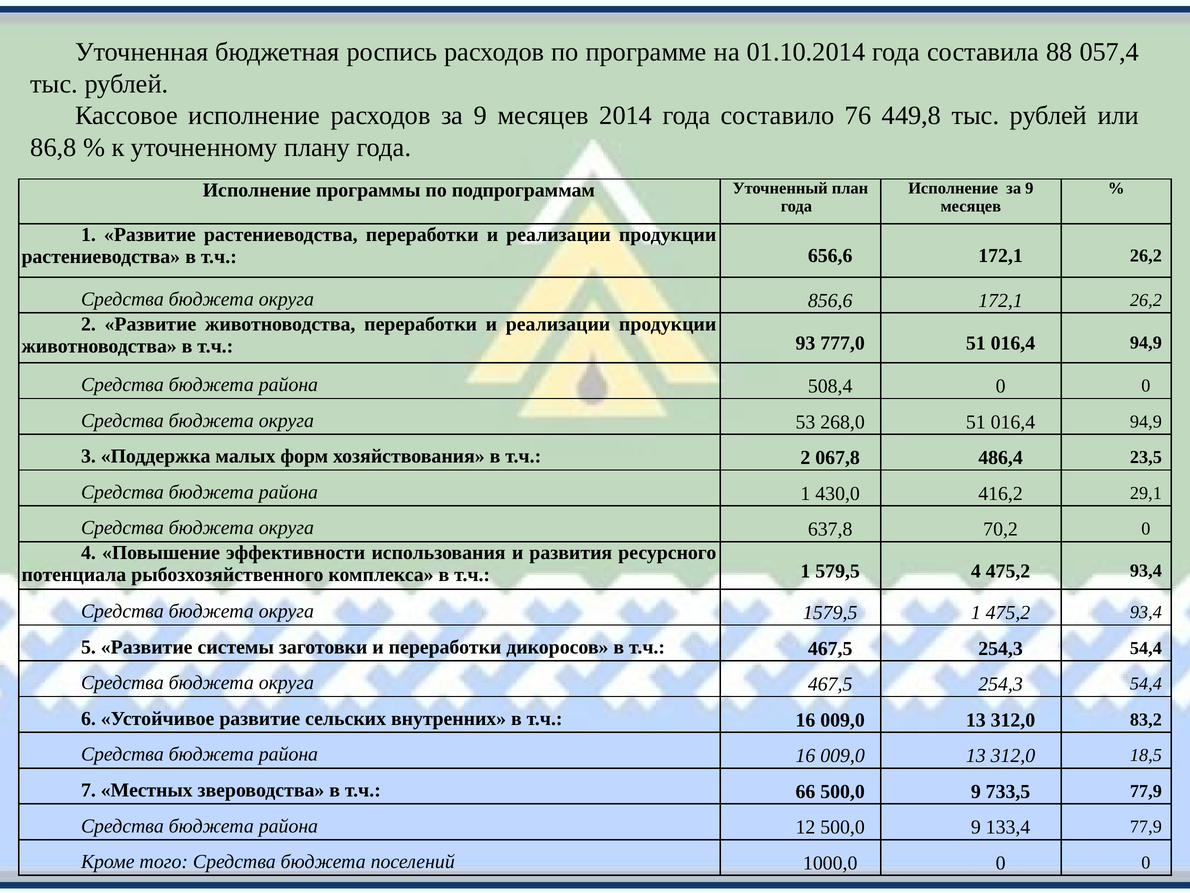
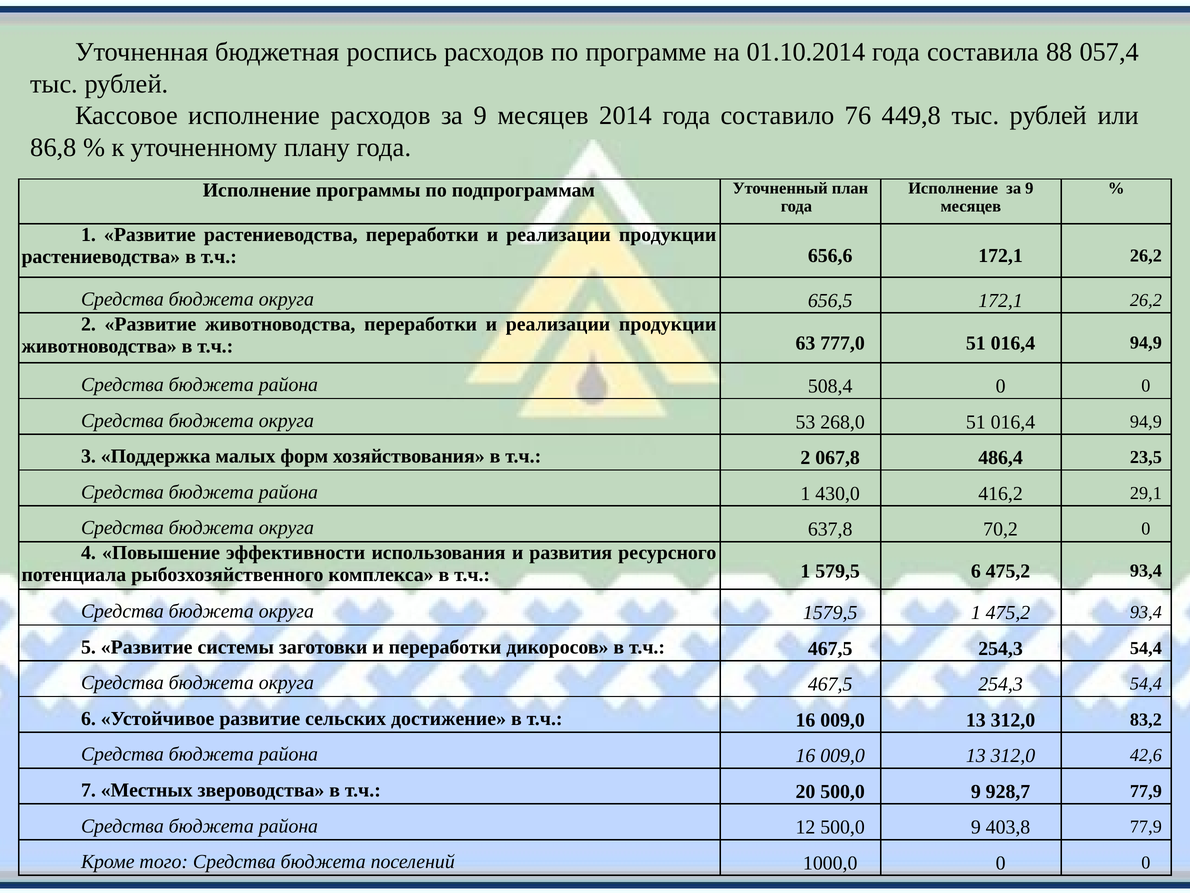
856,6: 856,6 -> 656,5 (830, 300)
93: 93 -> 63 (805, 343)
579,5 4: 4 -> 6 (976, 571)
внутренних: внутренних -> достижение (449, 718)
18,5: 18,5 -> 42,6 (1146, 755)
66: 66 -> 20 (805, 791)
733,5: 733,5 -> 928,7 (1008, 791)
133,4: 133,4 -> 403,8 (1008, 827)
